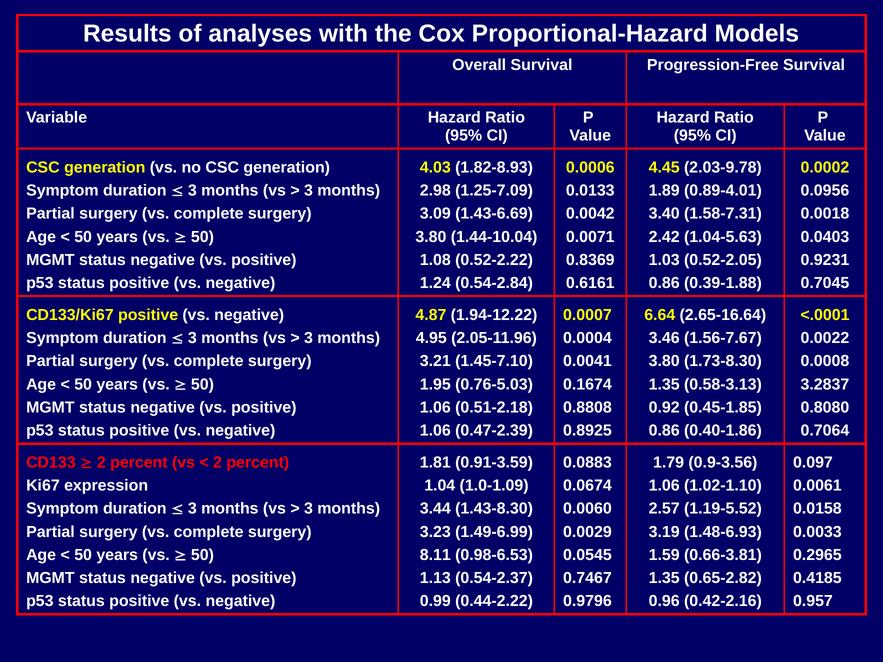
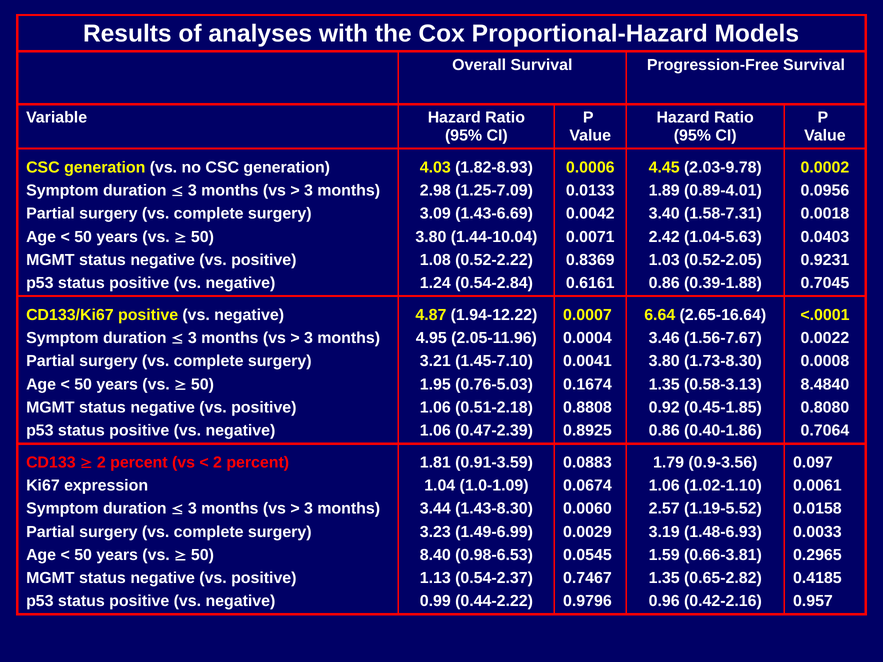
3.2837: 3.2837 -> 8.4840 (825, 384)
8.11: 8.11 -> 8.40 (435, 555)
